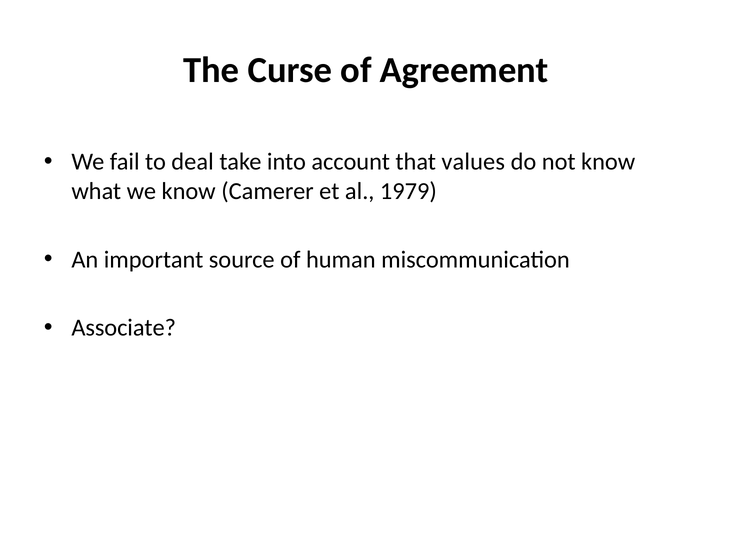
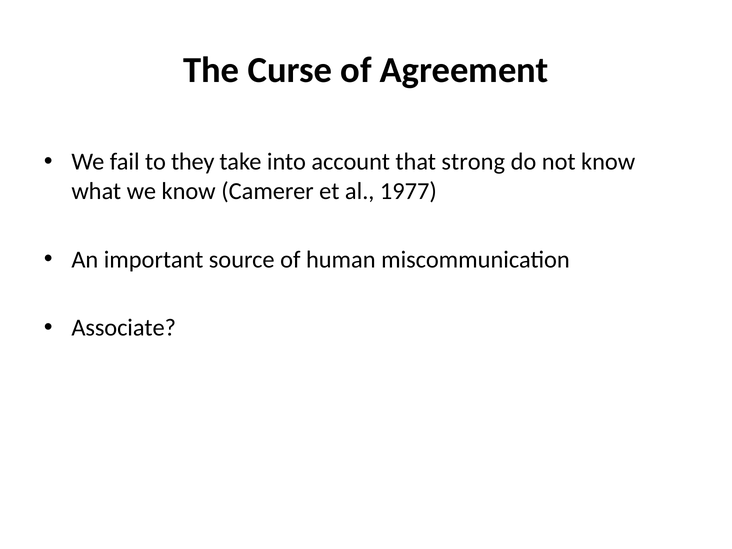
deal: deal -> they (193, 162)
values: values -> strong (473, 162)
1979: 1979 -> 1977 (408, 191)
